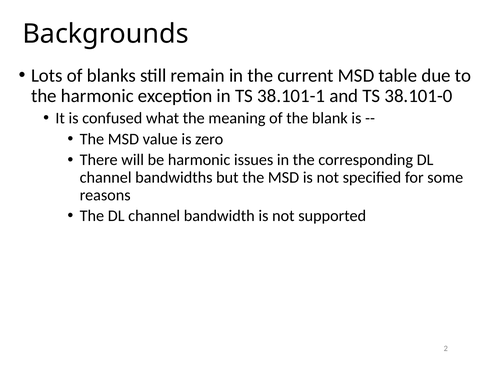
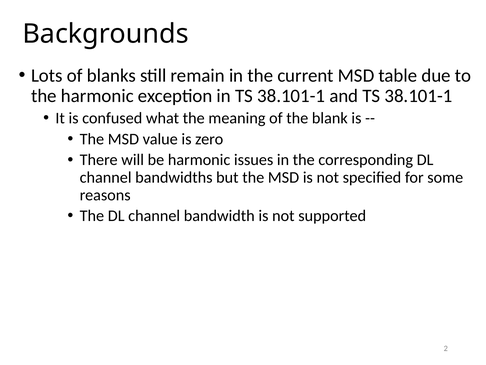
and TS 38.101-0: 38.101-0 -> 38.101-1 (418, 96)
